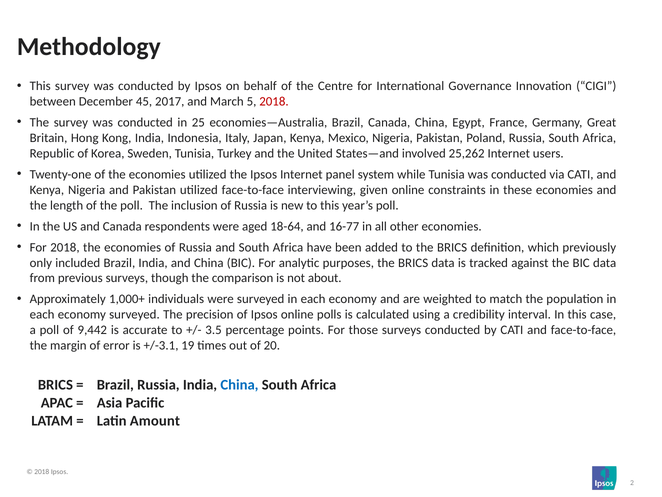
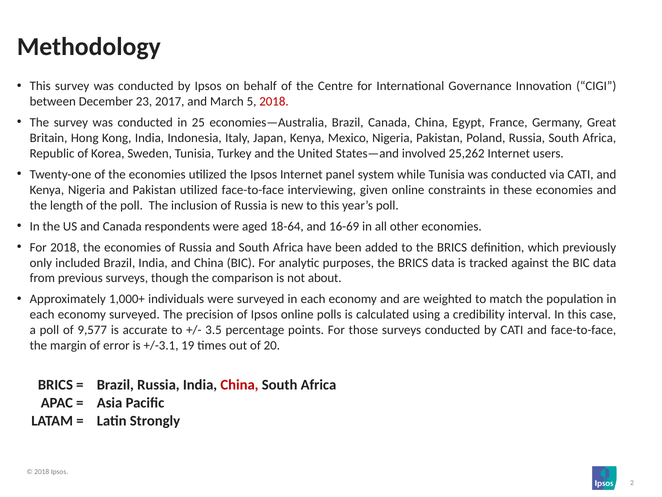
45: 45 -> 23 (144, 101)
16-77: 16-77 -> 16-69 (344, 226)
9,442: 9,442 -> 9,577 (92, 330)
China colour: blue -> red (239, 384)
Amount: Amount -> Strongly (155, 420)
